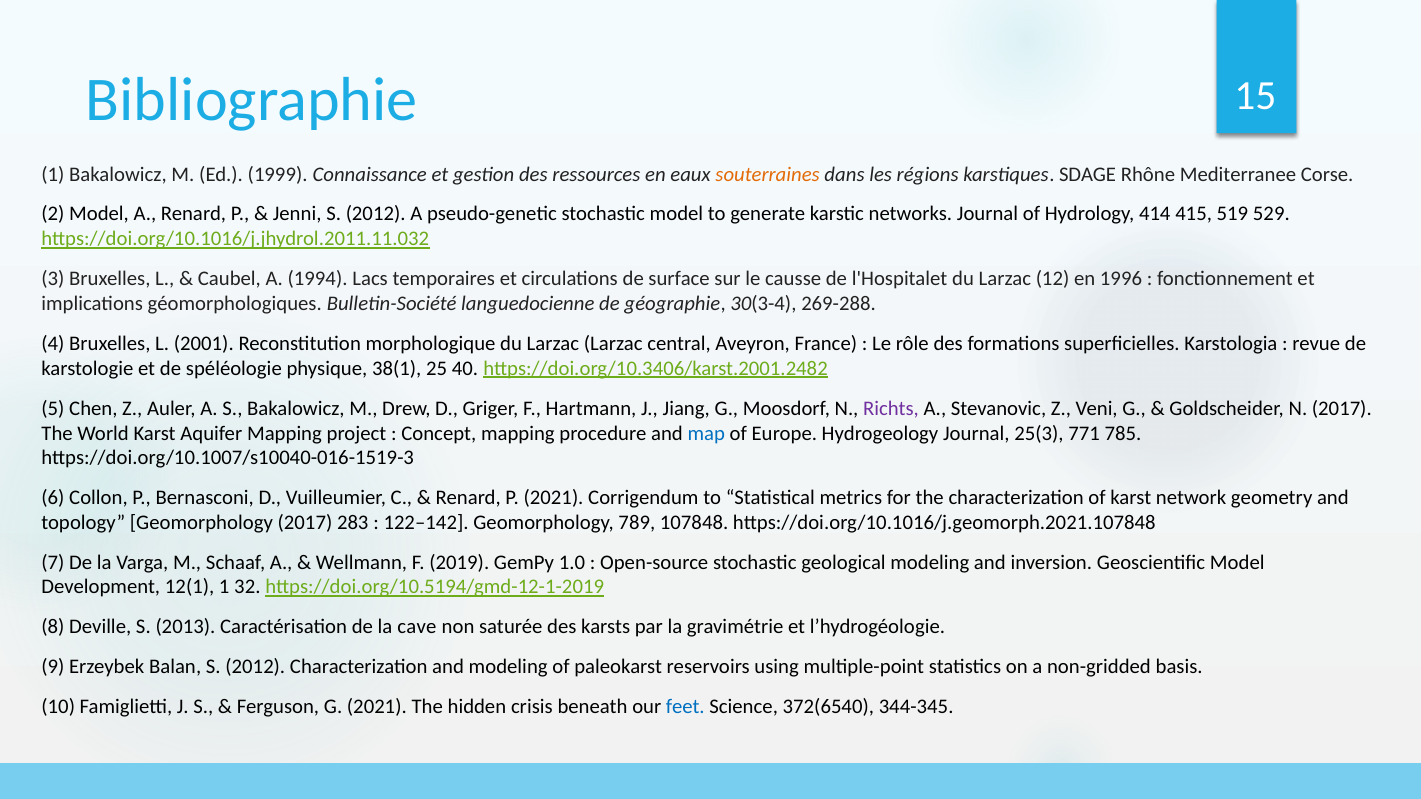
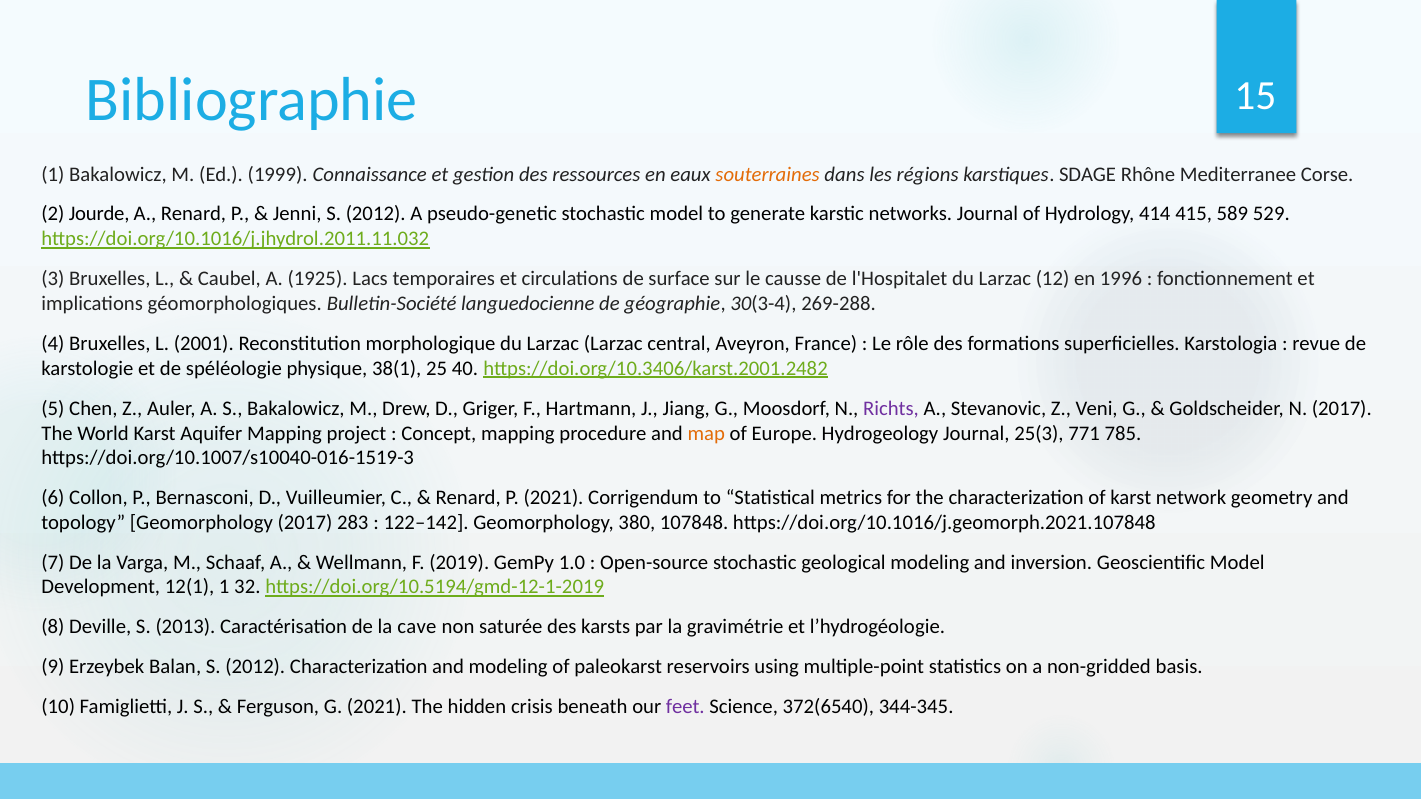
2 Model: Model -> Jourde (99, 214)
519: 519 -> 589 (1232, 214)
1994: 1994 -> 1925 (318, 279)
map colour: blue -> orange (706, 433)
789: 789 -> 380 (637, 523)
feet colour: blue -> purple (685, 707)
